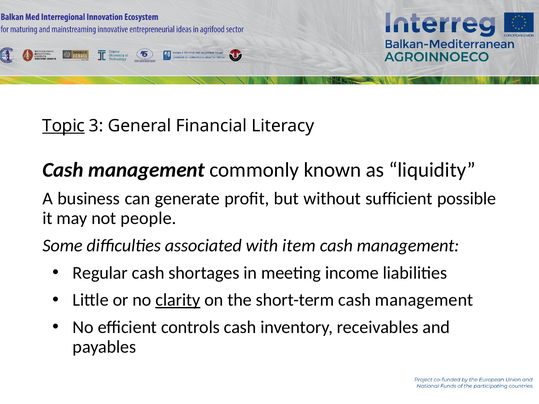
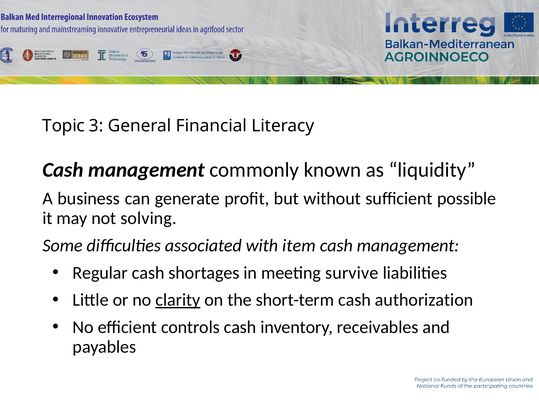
Topic underline: present -> none (64, 126)
people: people -> solving (149, 218)
income: income -> survive (352, 273)
short-term cash management: management -> authorization (424, 300)
